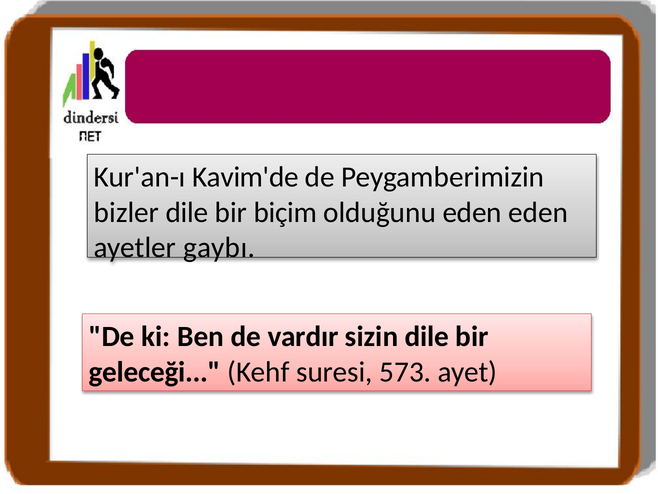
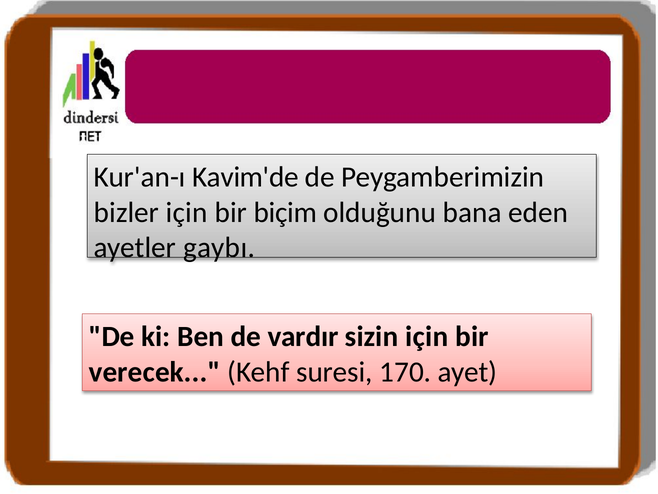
bizler dile: dile -> için (187, 212)
olduğunu eden: eden -> bana (472, 212)
sizin dile: dile -> için (427, 336)
geleceği: geleceği -> verecek (155, 371)
573: 573 -> 170 (405, 371)
